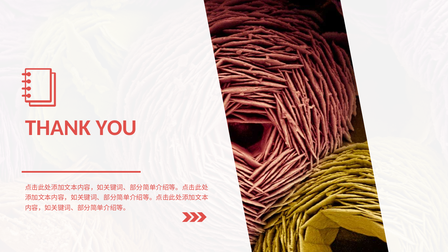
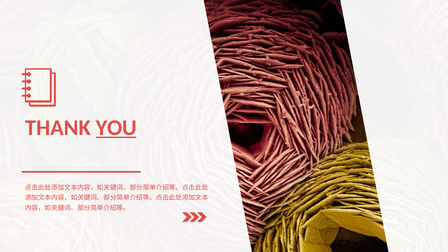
YOU underline: none -> present (116, 128)
